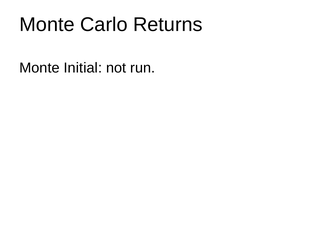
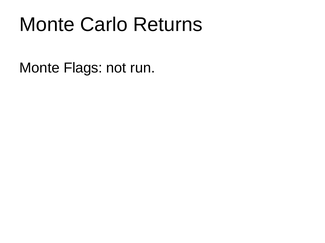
Initial: Initial -> Flags (83, 68)
